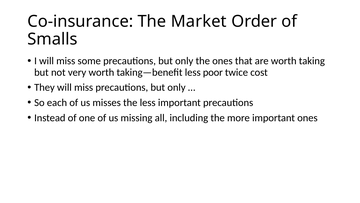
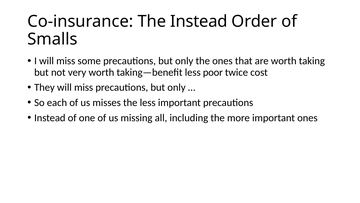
The Market: Market -> Instead (199, 21)
